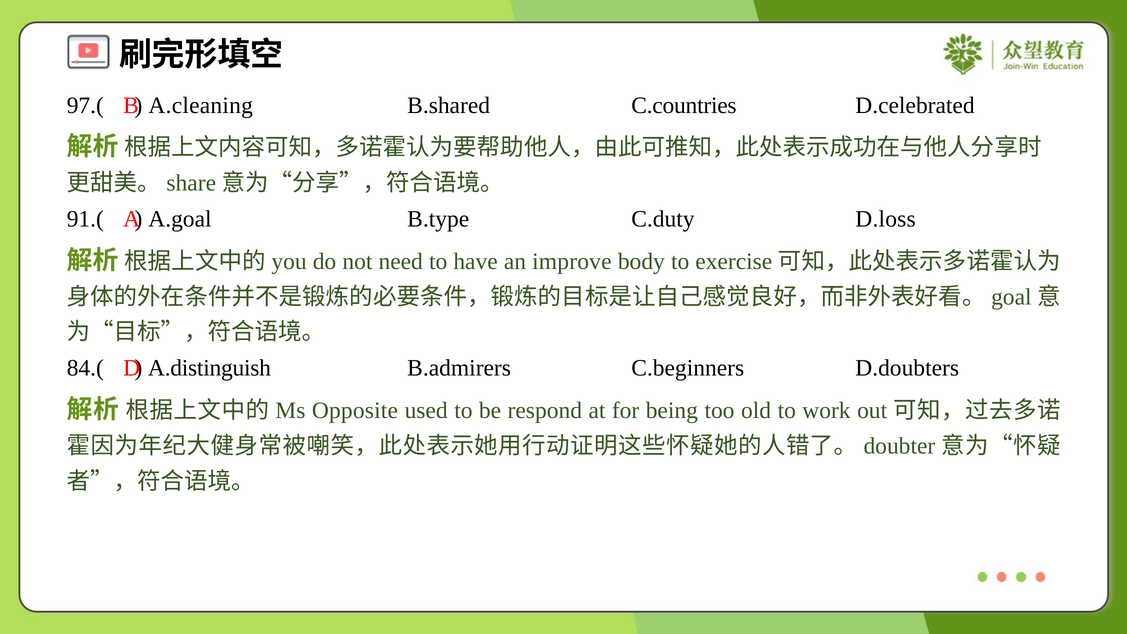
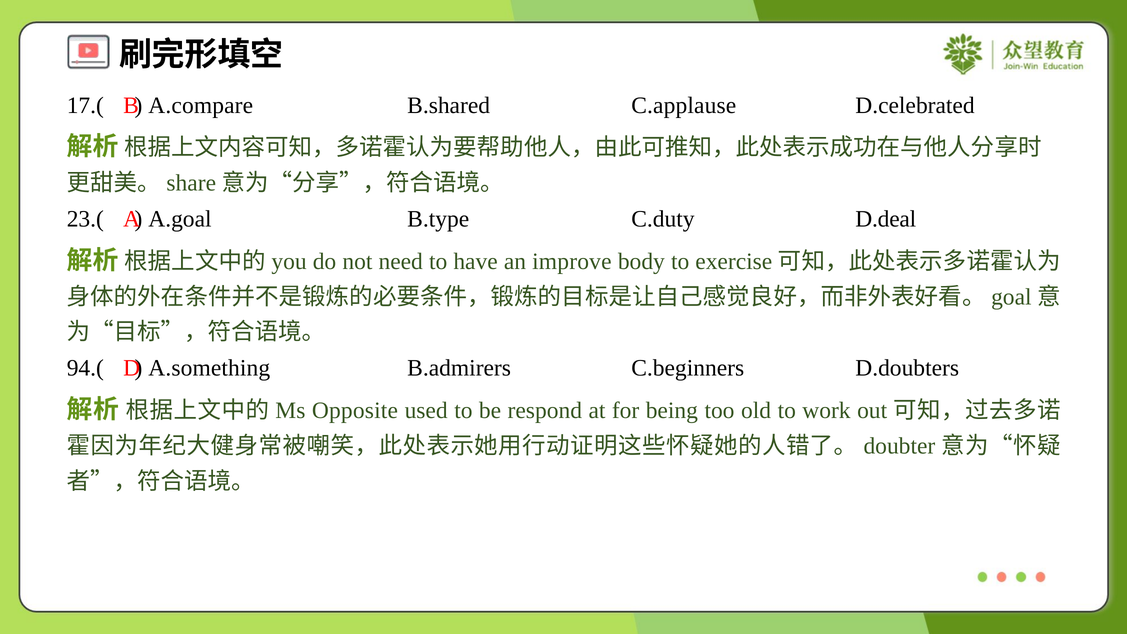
97.(: 97.( -> 17.( (85, 106)
A.cleaning: A.cleaning -> A.compare (201, 106)
C.countries: C.countries -> C.applause (684, 106)
91.(: 91.( -> 23.( (85, 219)
D.loss: D.loss -> D.deal (886, 219)
84.(: 84.( -> 94.( (85, 368)
A.distinguish: A.distinguish -> A.something (209, 368)
